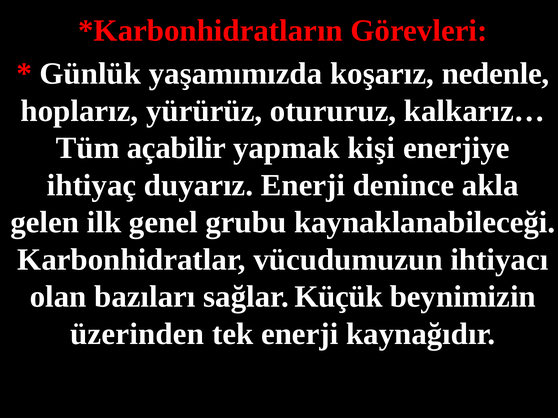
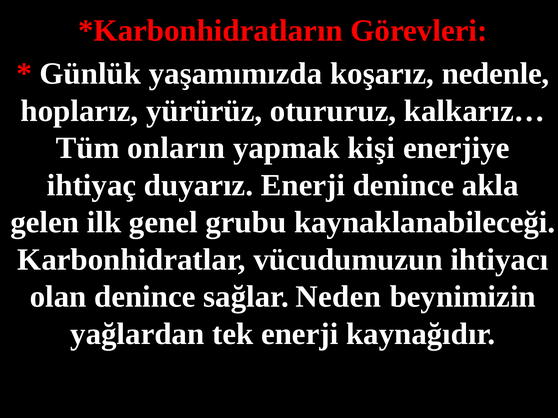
açabilir: açabilir -> onların (176, 148)
olan bazıları: bazıları -> denince (145, 297)
Küçük: Küçük -> Neden (338, 297)
üzerinden: üzerinden -> yağlardan (137, 334)
